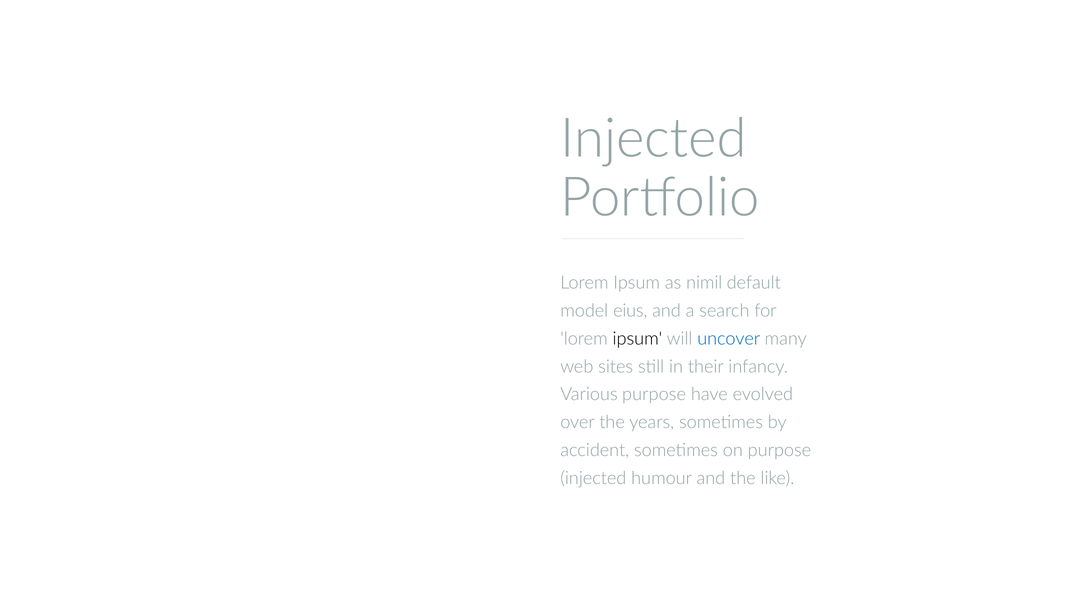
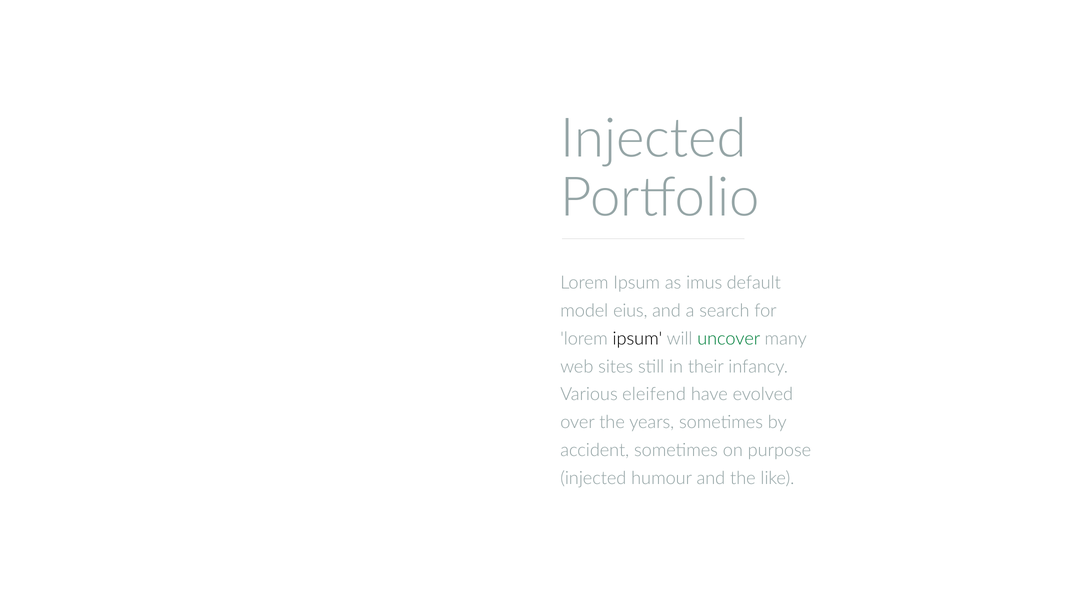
nimil: nimil -> imus (704, 283)
uncover colour: blue -> green (729, 339)
Various purpose: purpose -> eleifend (654, 394)
